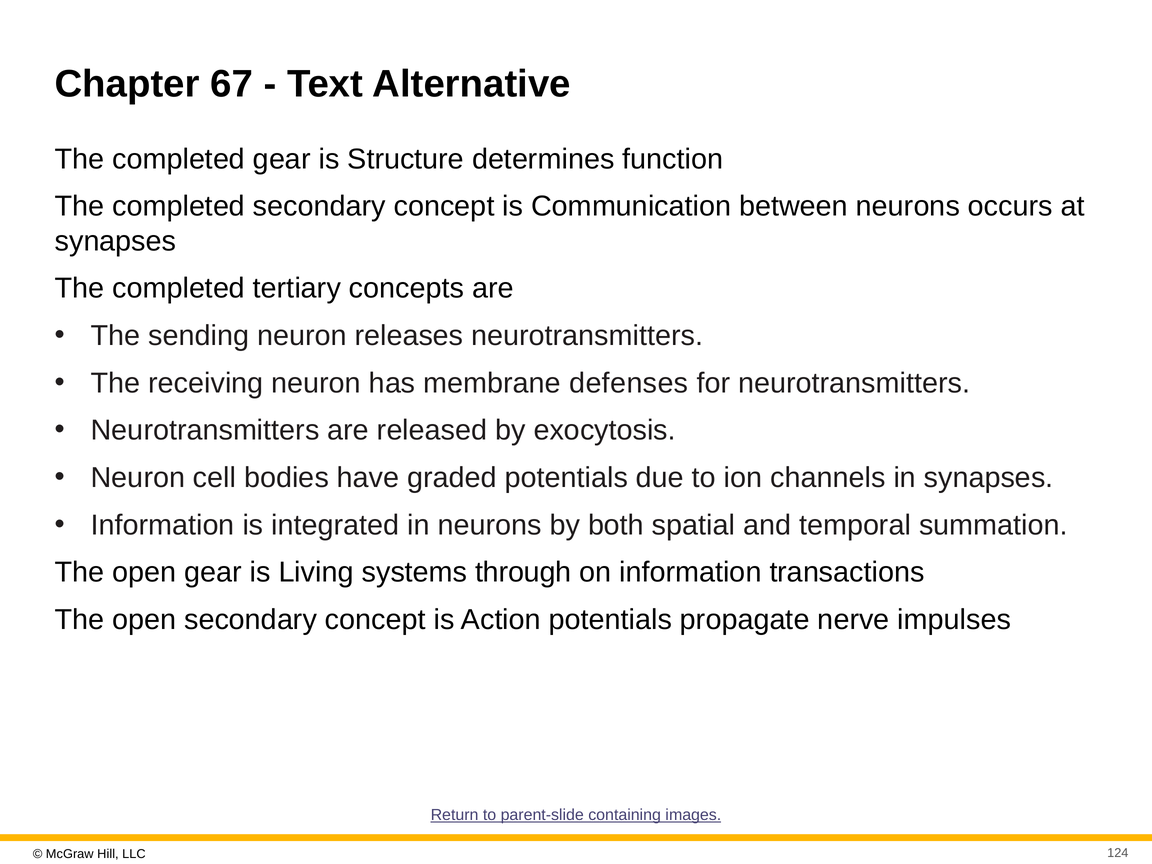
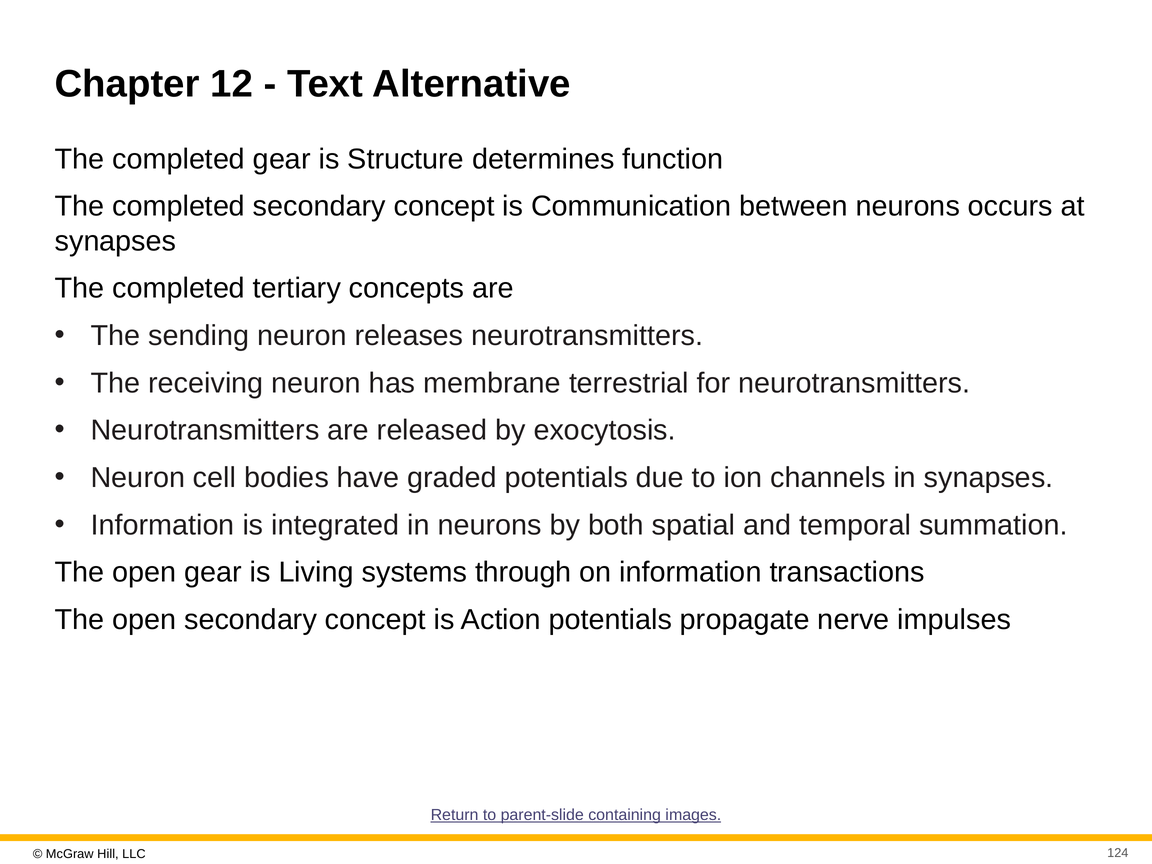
67: 67 -> 12 (232, 84)
defenses: defenses -> terrestrial (629, 383)
